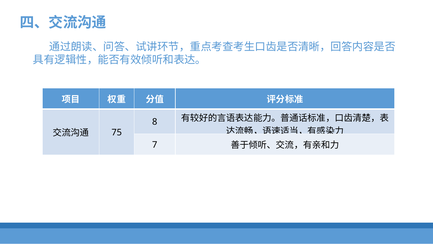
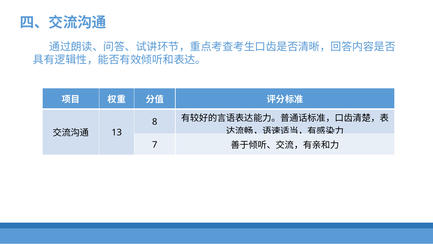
75: 75 -> 13 (117, 132)
